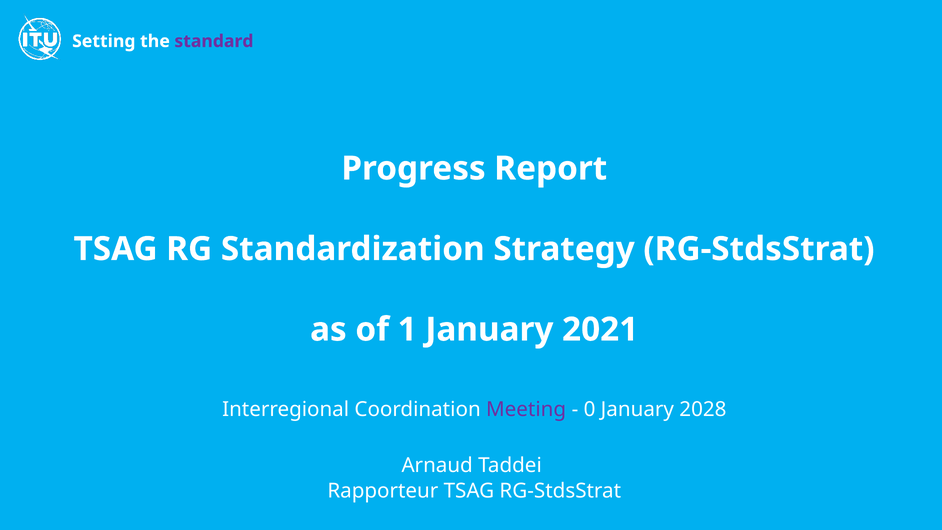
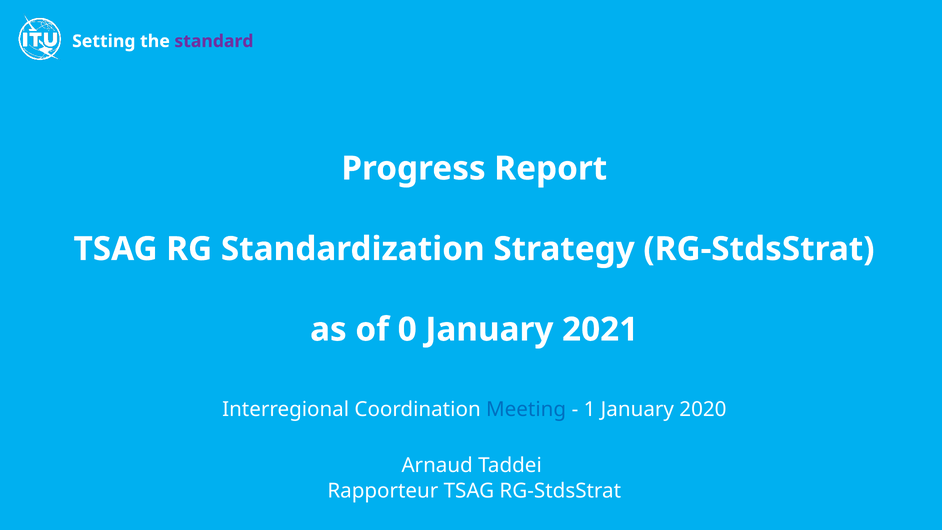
1: 1 -> 0 (407, 330)
Meeting colour: purple -> blue (526, 409)
0: 0 -> 1 (590, 409)
2028: 2028 -> 2020 (703, 409)
